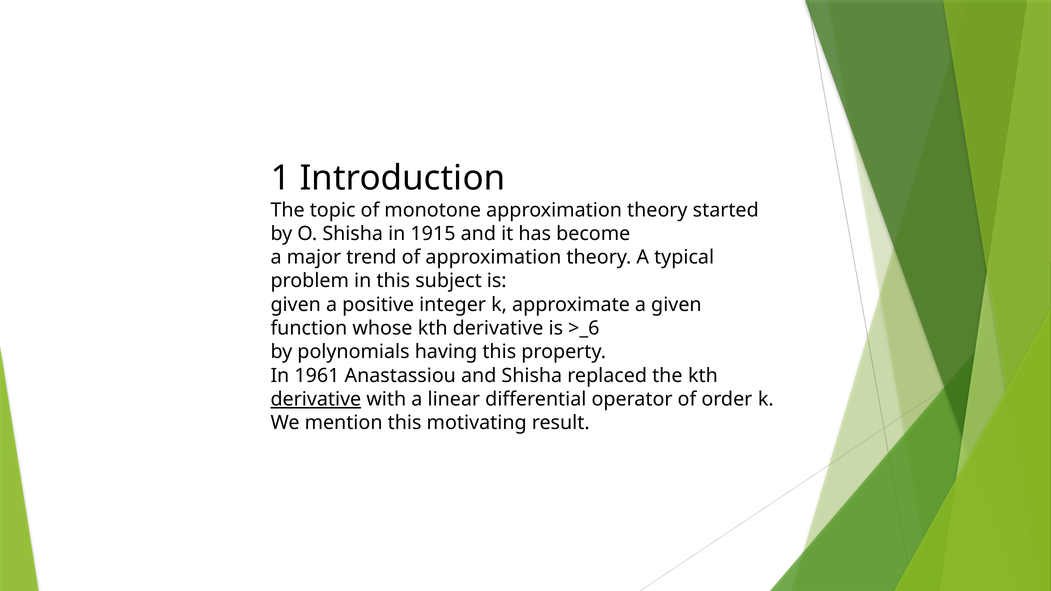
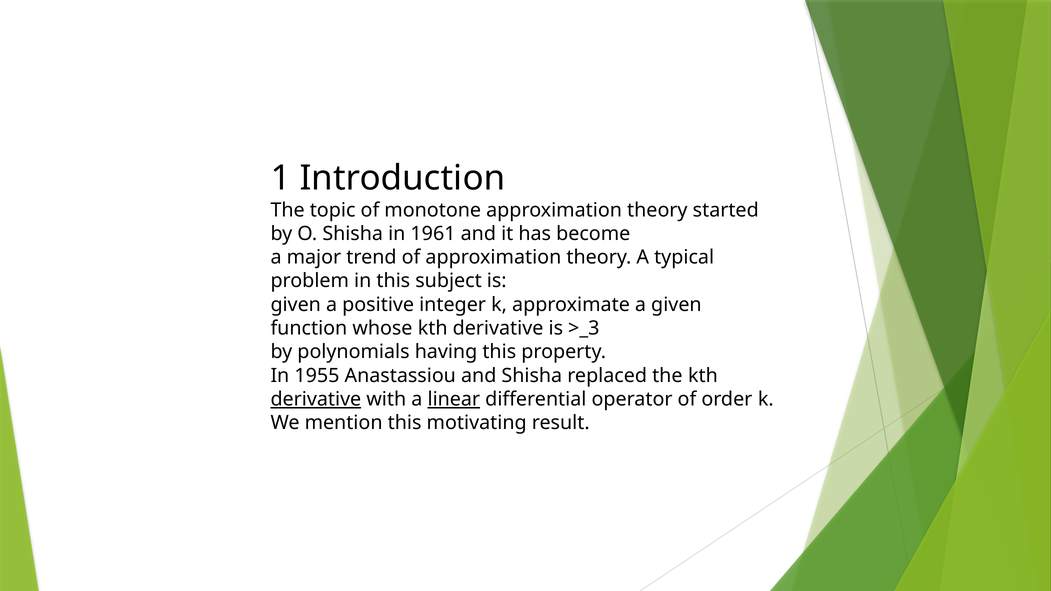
1915: 1915 -> 1961 (433, 234)
>_6: >_6 -> >_3 (584, 328)
1961: 1961 -> 1955 (317, 376)
linear underline: none -> present (454, 399)
